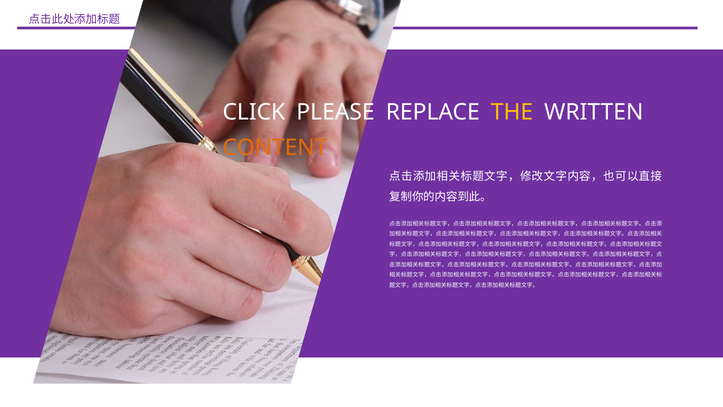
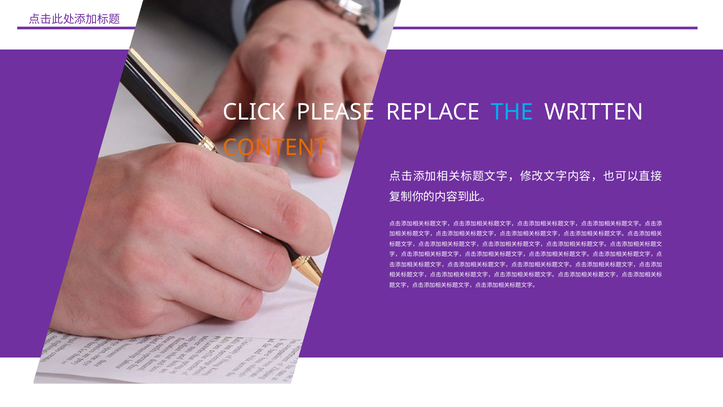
THE colour: yellow -> light blue (512, 112)
